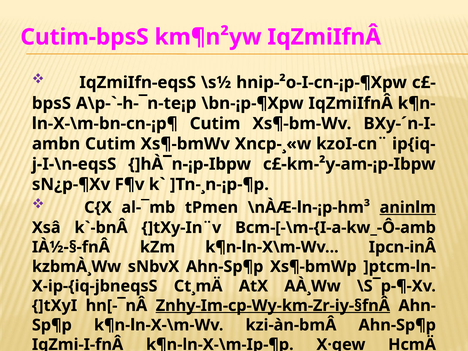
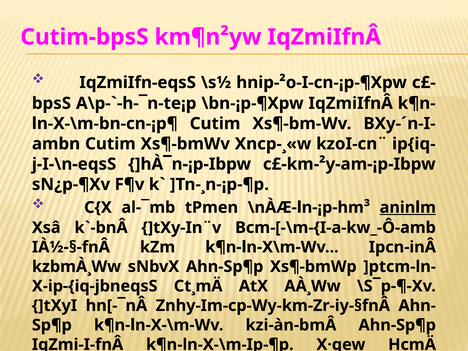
Znhy-Im-cp-Wy-km-Zr-iy-§fnÂ underline: present -> none (273, 306)
